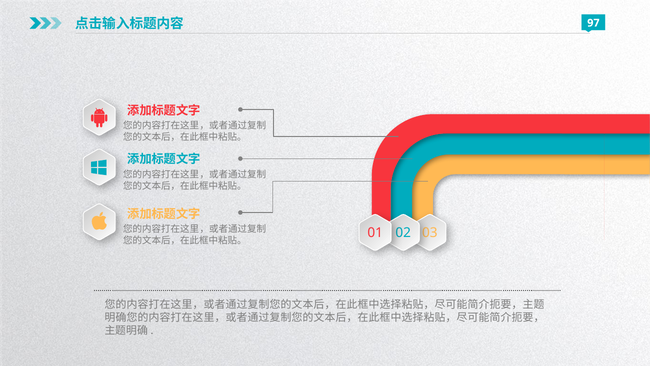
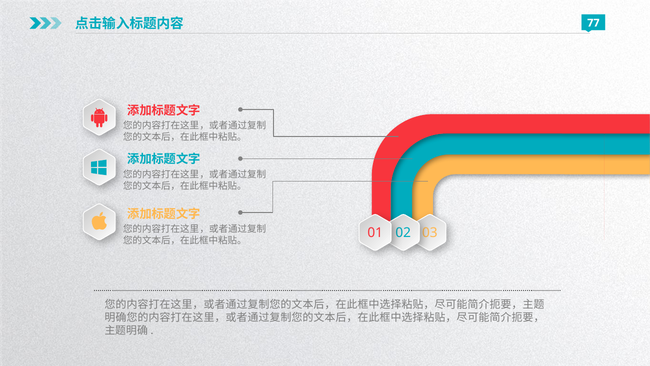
97: 97 -> 77 (593, 23)
